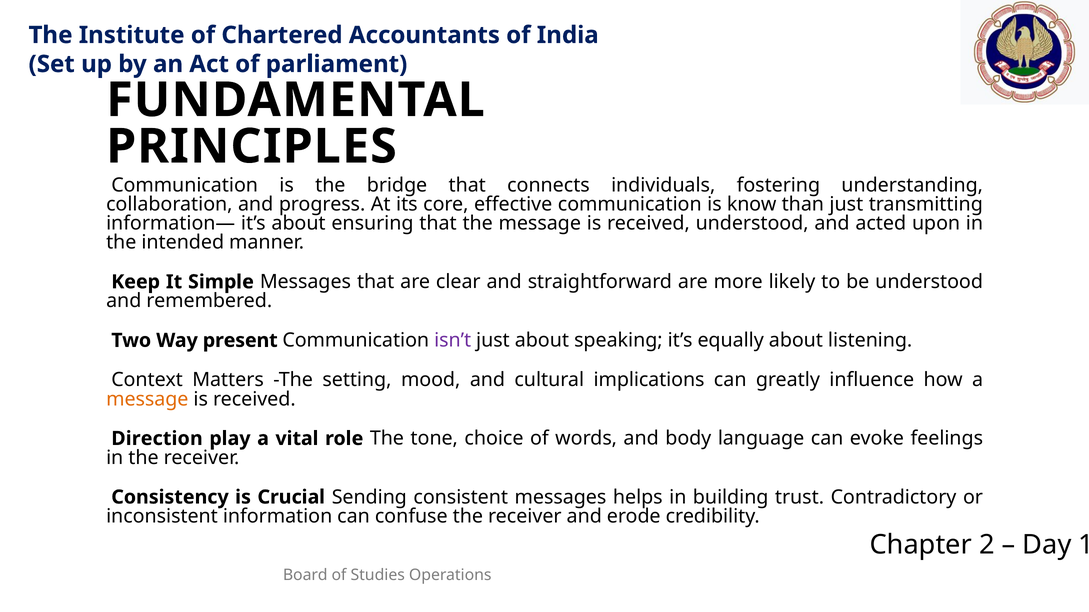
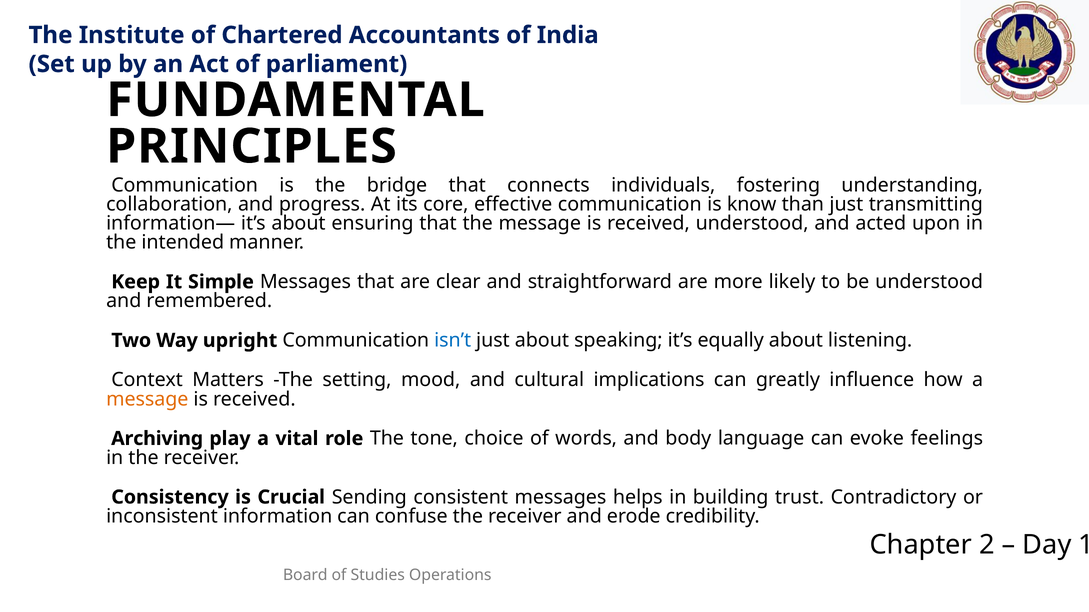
present: present -> upright (240, 341)
isn’t colour: purple -> blue (453, 341)
Direction: Direction -> Archiving (157, 439)
